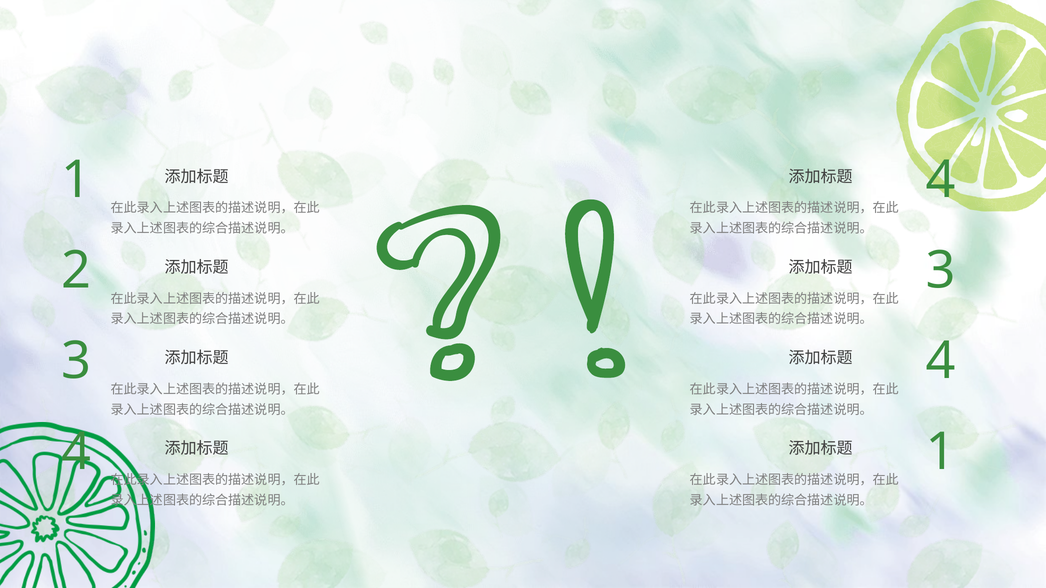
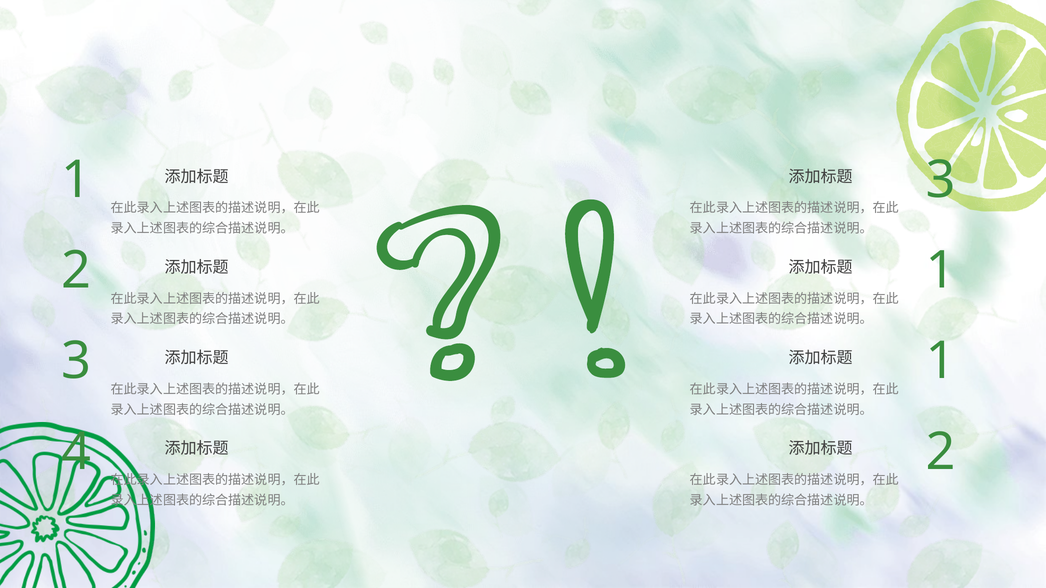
4: 4 -> 3 (940, 180)
3: 3 -> 1 (940, 271)
4: 4 -> 1 (940, 361)
1: 1 -> 2 (940, 452)
